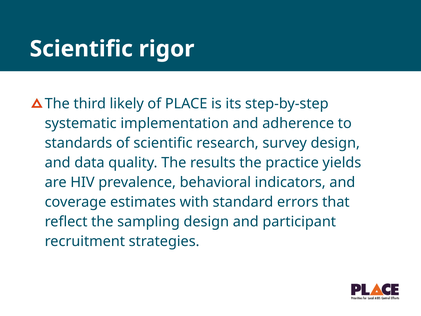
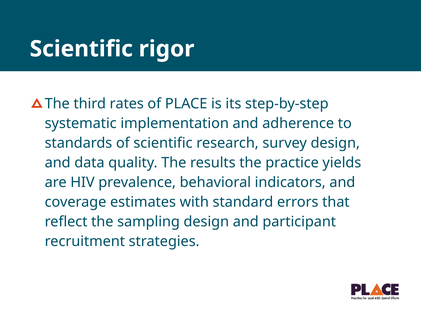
likely: likely -> rates (127, 104)
